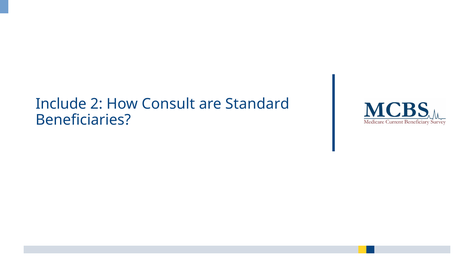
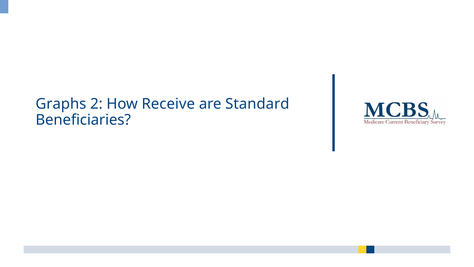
Include: Include -> Graphs (61, 104)
Consult: Consult -> Receive (168, 104)
